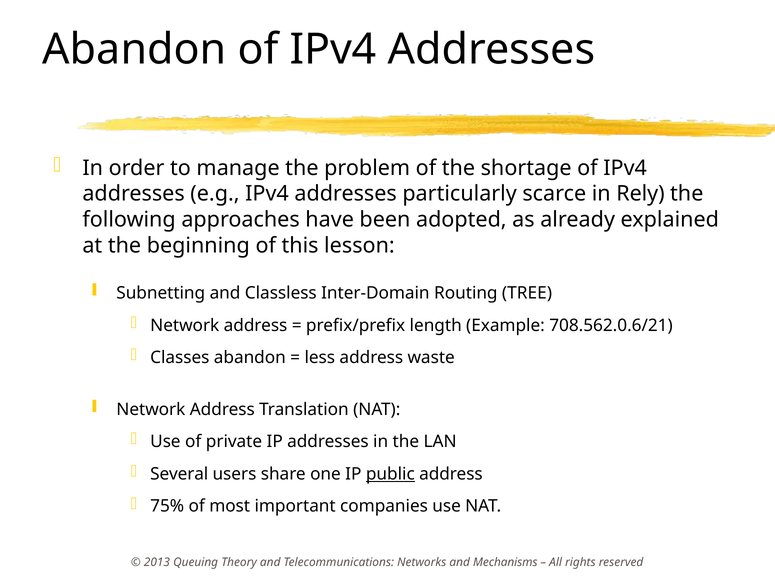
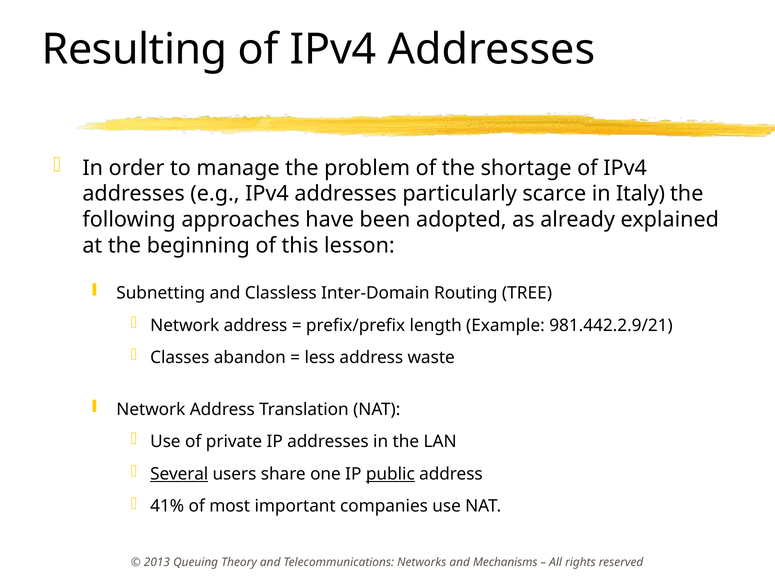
Abandon: Abandon -> Resulting (135, 49)
Rely: Rely -> Italy (641, 194)
708.562.0.6/21: 708.562.0.6/21 -> 981.442.2.9/21 (611, 325)
Several underline: none -> present (179, 473)
75%: 75% -> 41% (167, 506)
